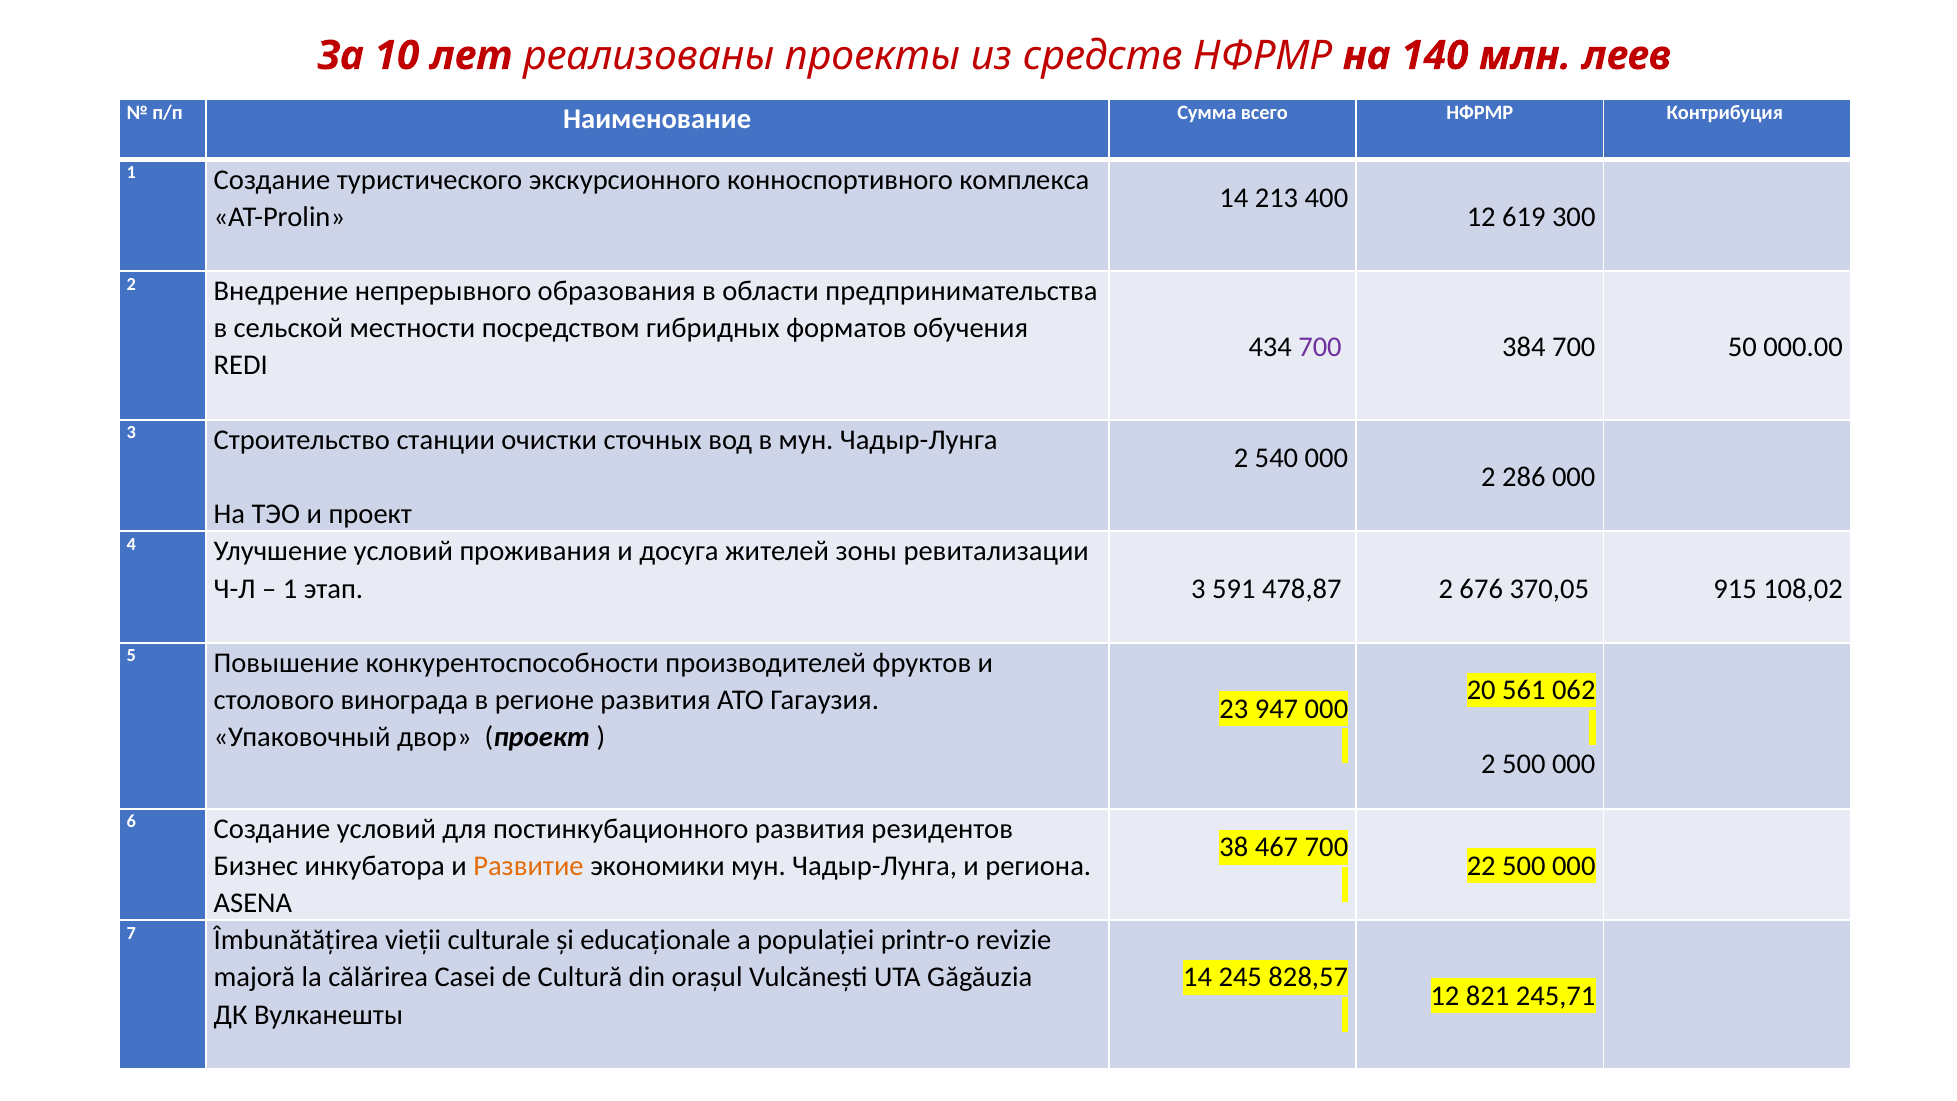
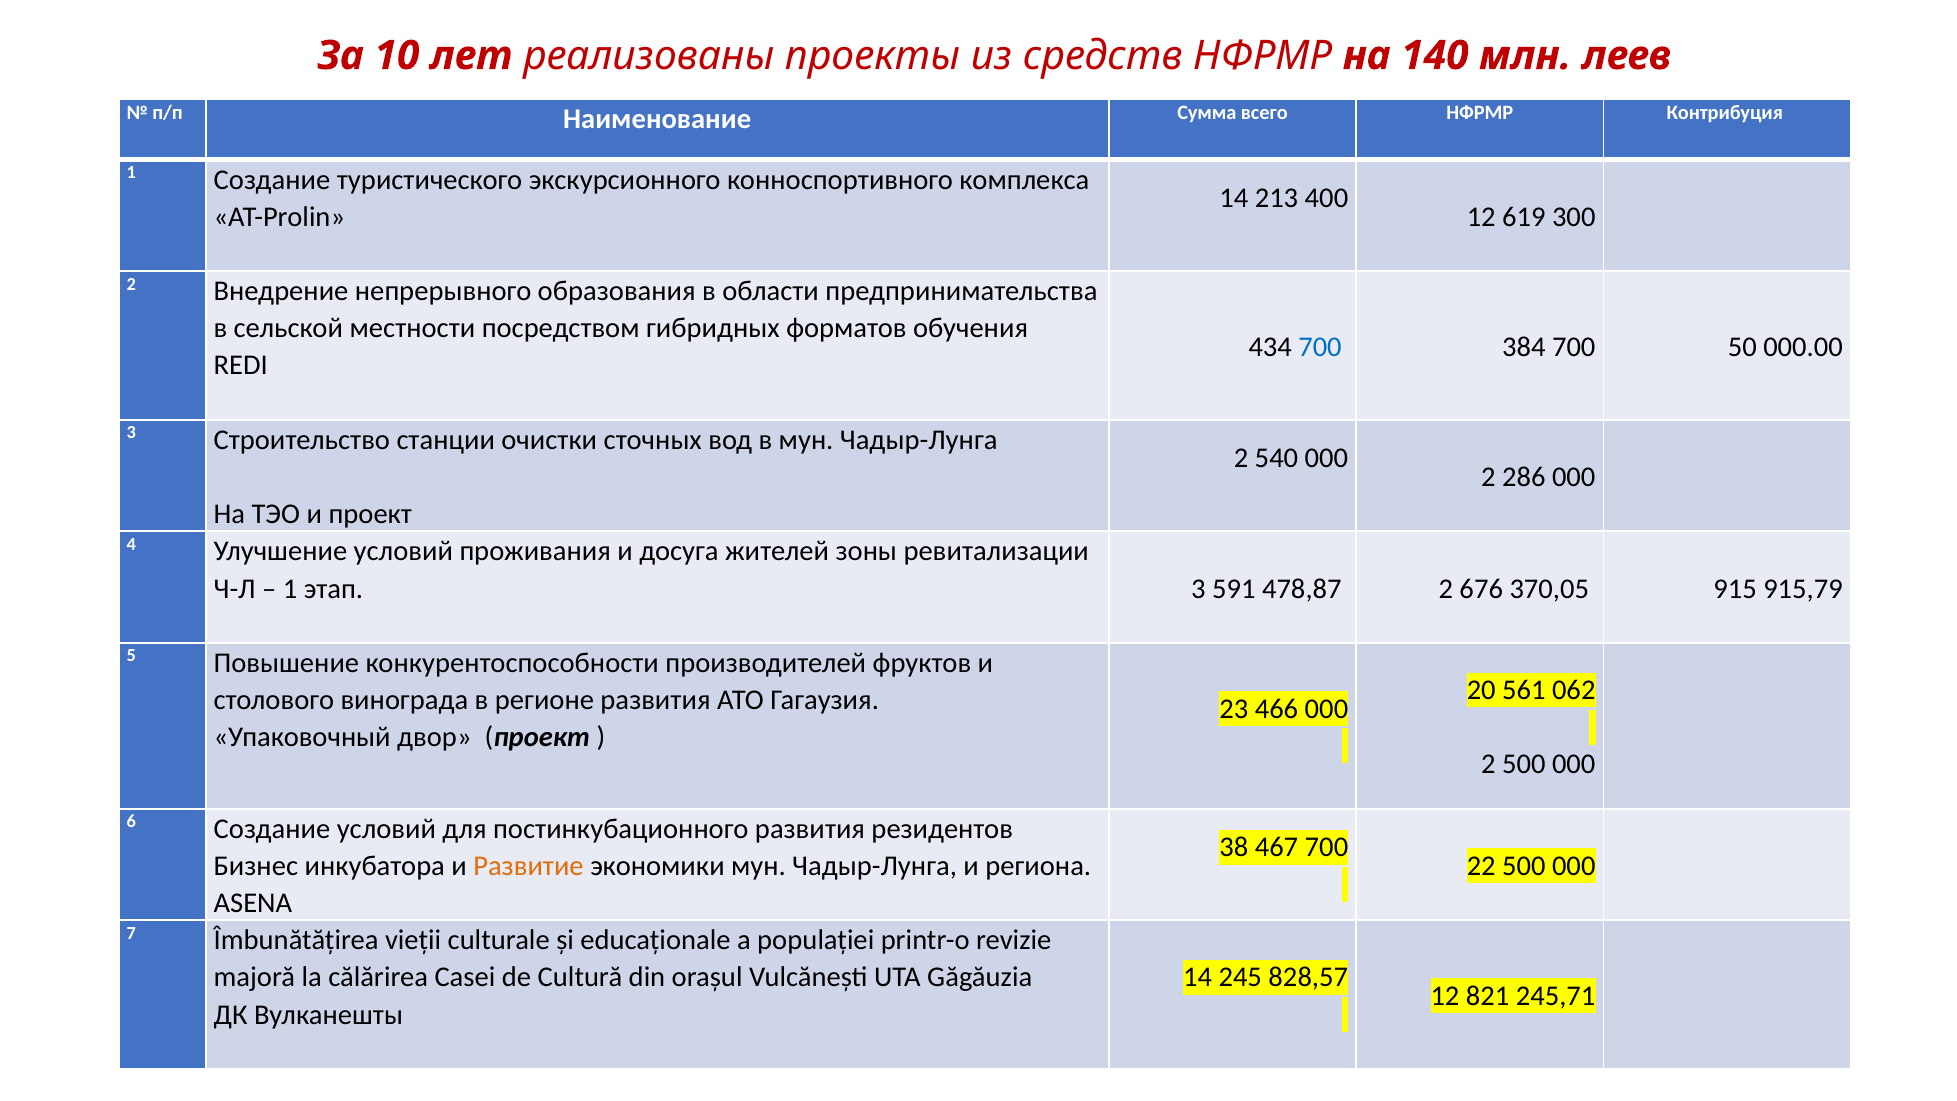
700 colour: purple -> blue (1320, 347)
108,02: 108,02 -> 915,79 (1803, 589)
947: 947 -> 466 (1276, 709)
